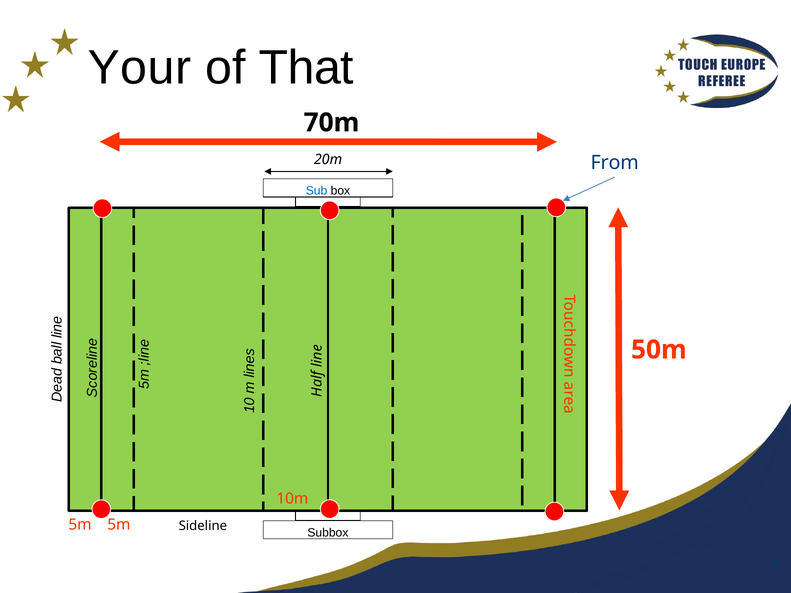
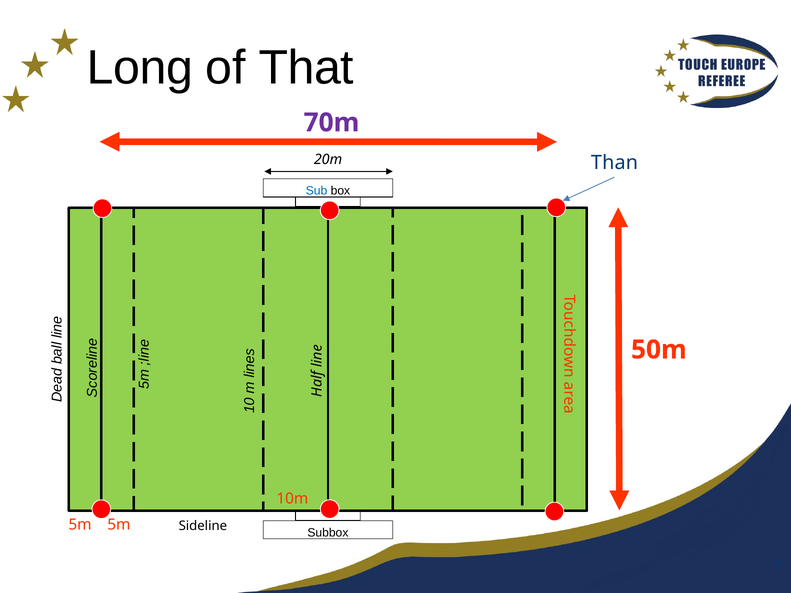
Your: Your -> Long (140, 68)
70m colour: black -> purple (331, 123)
From: From -> Than (615, 163)
